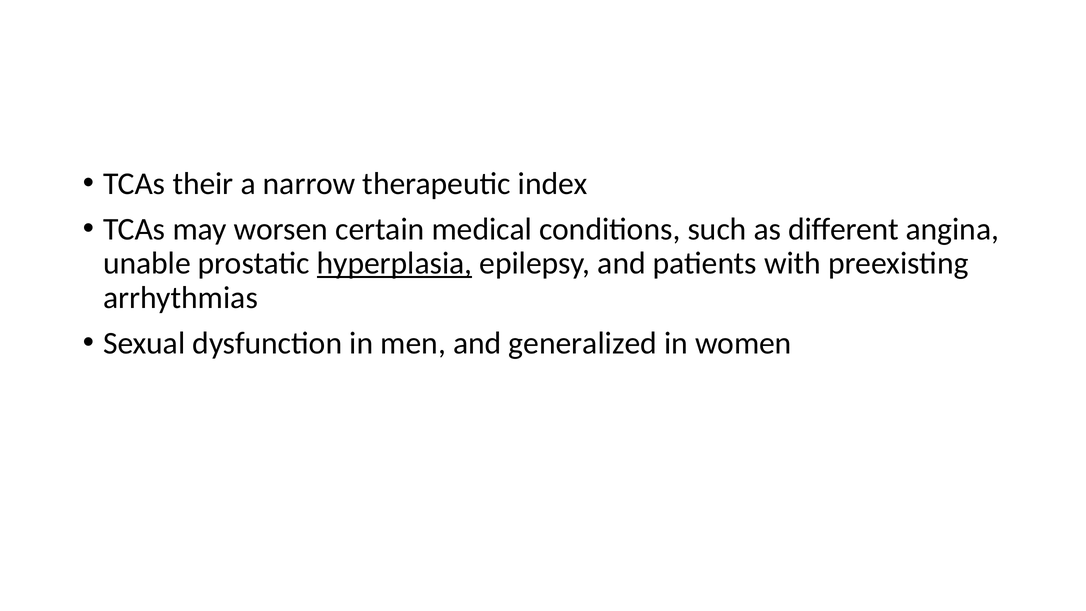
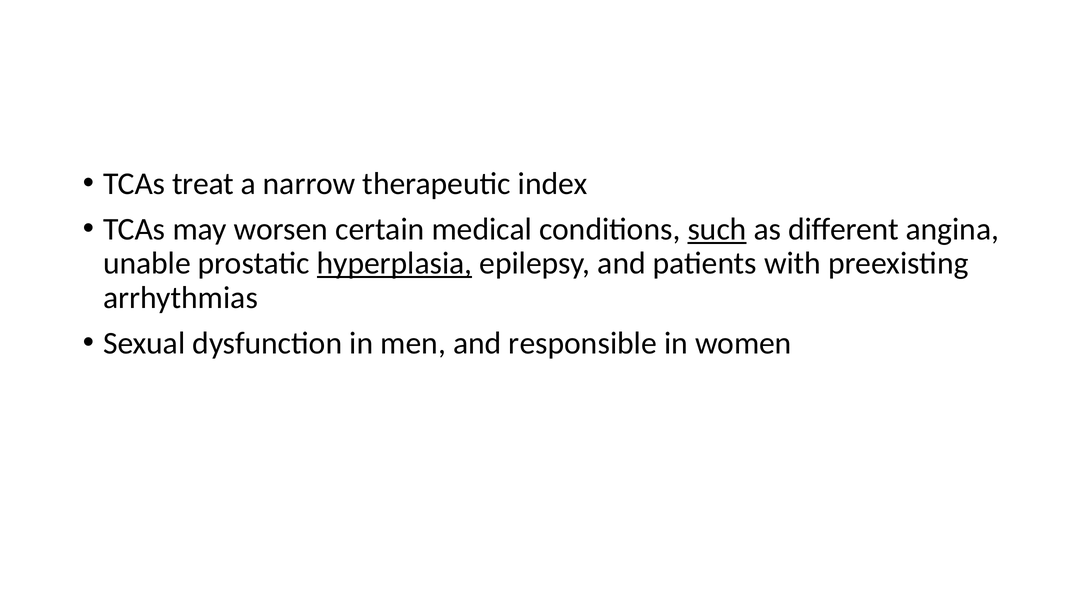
their: their -> treat (203, 184)
such underline: none -> present (717, 229)
generalized: generalized -> responsible (583, 343)
